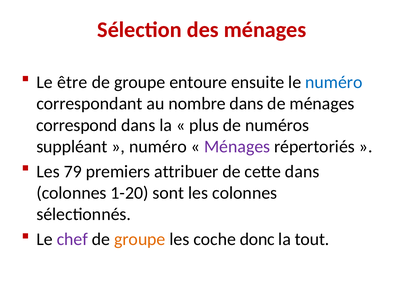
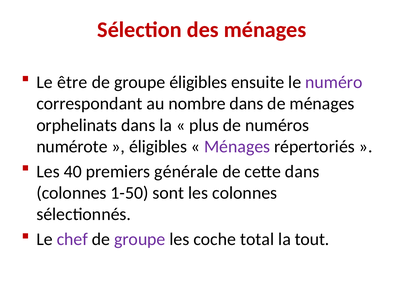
groupe entoure: entoure -> éligibles (198, 82)
numéro colour: blue -> purple (334, 82)
correspond: correspond -> orphelinats (77, 125)
suppléant: suppléant -> numérote (72, 146)
numéro: numéro -> éligibles (158, 146)
79: 79 -> 40 (73, 171)
attribuer: attribuer -> générale (186, 171)
1-20: 1-20 -> 1-50 (130, 193)
groupe colour: orange -> purple (140, 239)
donc: donc -> total (257, 239)
